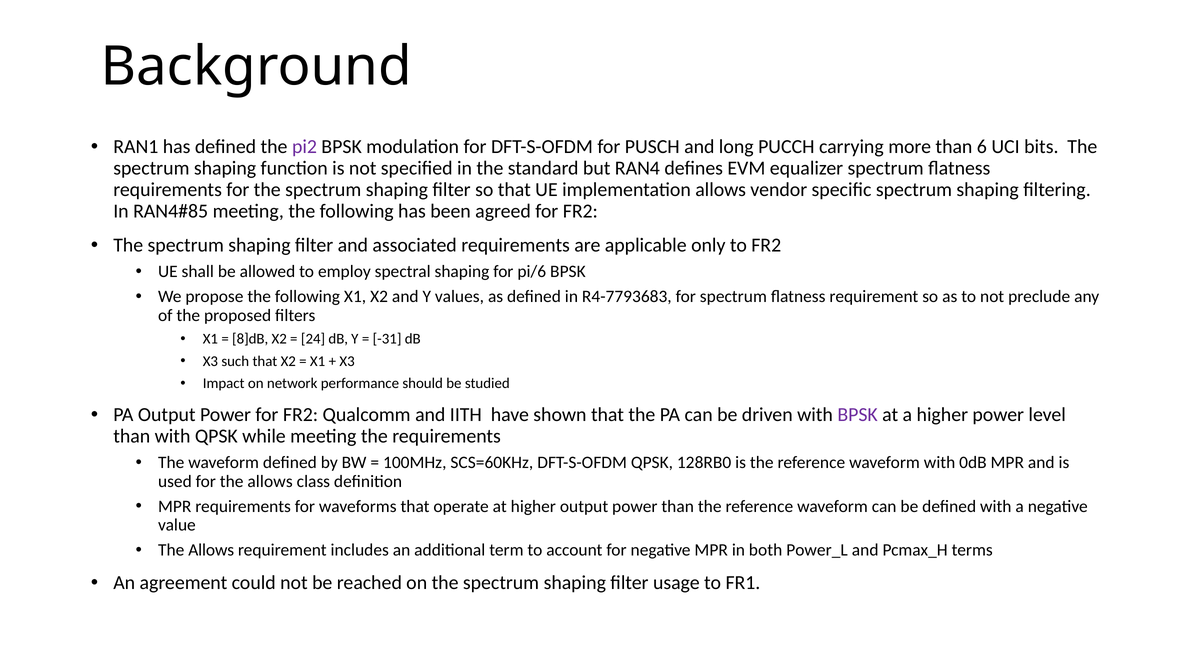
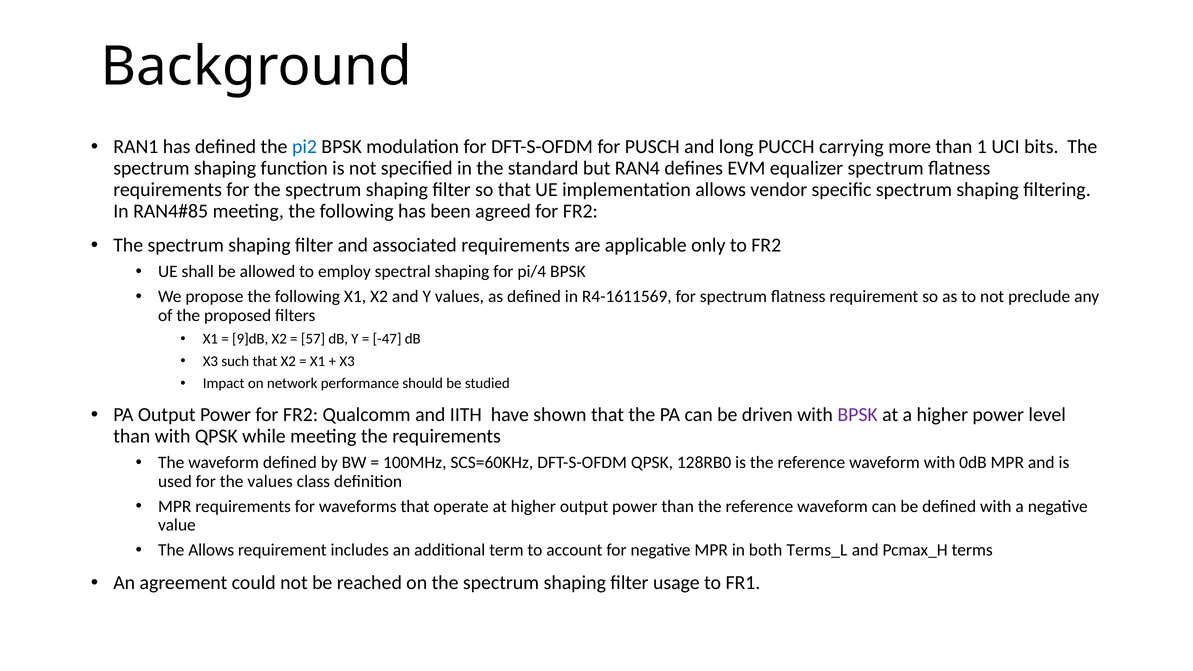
pi2 colour: purple -> blue (304, 147)
6: 6 -> 1 (982, 147)
pi/6: pi/6 -> pi/4 (532, 271)
R4-7793683: R4-7793683 -> R4-1611569 (627, 296)
8]dB: 8]dB -> 9]dB (250, 339)
24: 24 -> 57 (313, 339)
-31: -31 -> -47 (387, 339)
for the allows: allows -> values (270, 481)
Power_L: Power_L -> Terms_L (817, 550)
